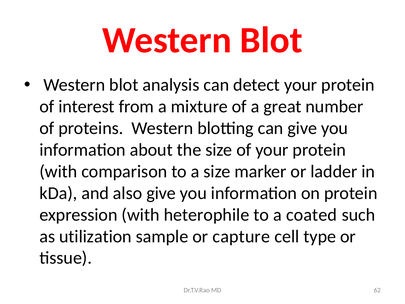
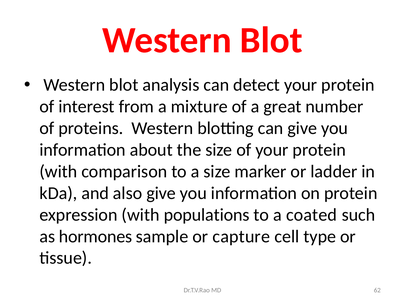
heterophile: heterophile -> populations (207, 215)
utilization: utilization -> hormones (96, 236)
